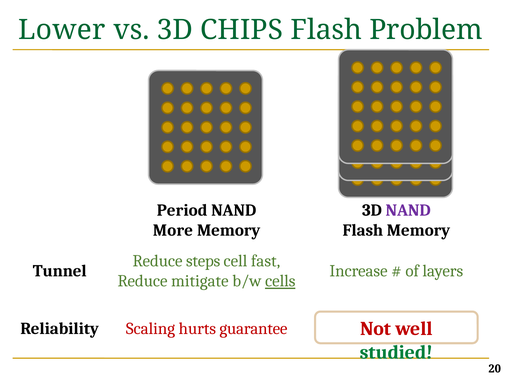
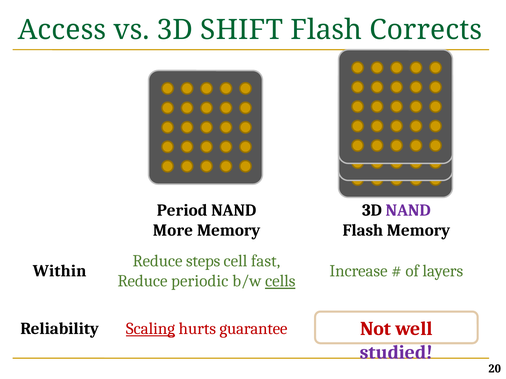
Lower: Lower -> Access (62, 30)
CHIPS: CHIPS -> SHIFT (242, 30)
Problem: Problem -> Corrects (426, 30)
Tunnel: Tunnel -> Within (60, 271)
mitigate: mitigate -> periodic (200, 281)
Scaling underline: none -> present (150, 329)
studied colour: green -> purple (396, 353)
